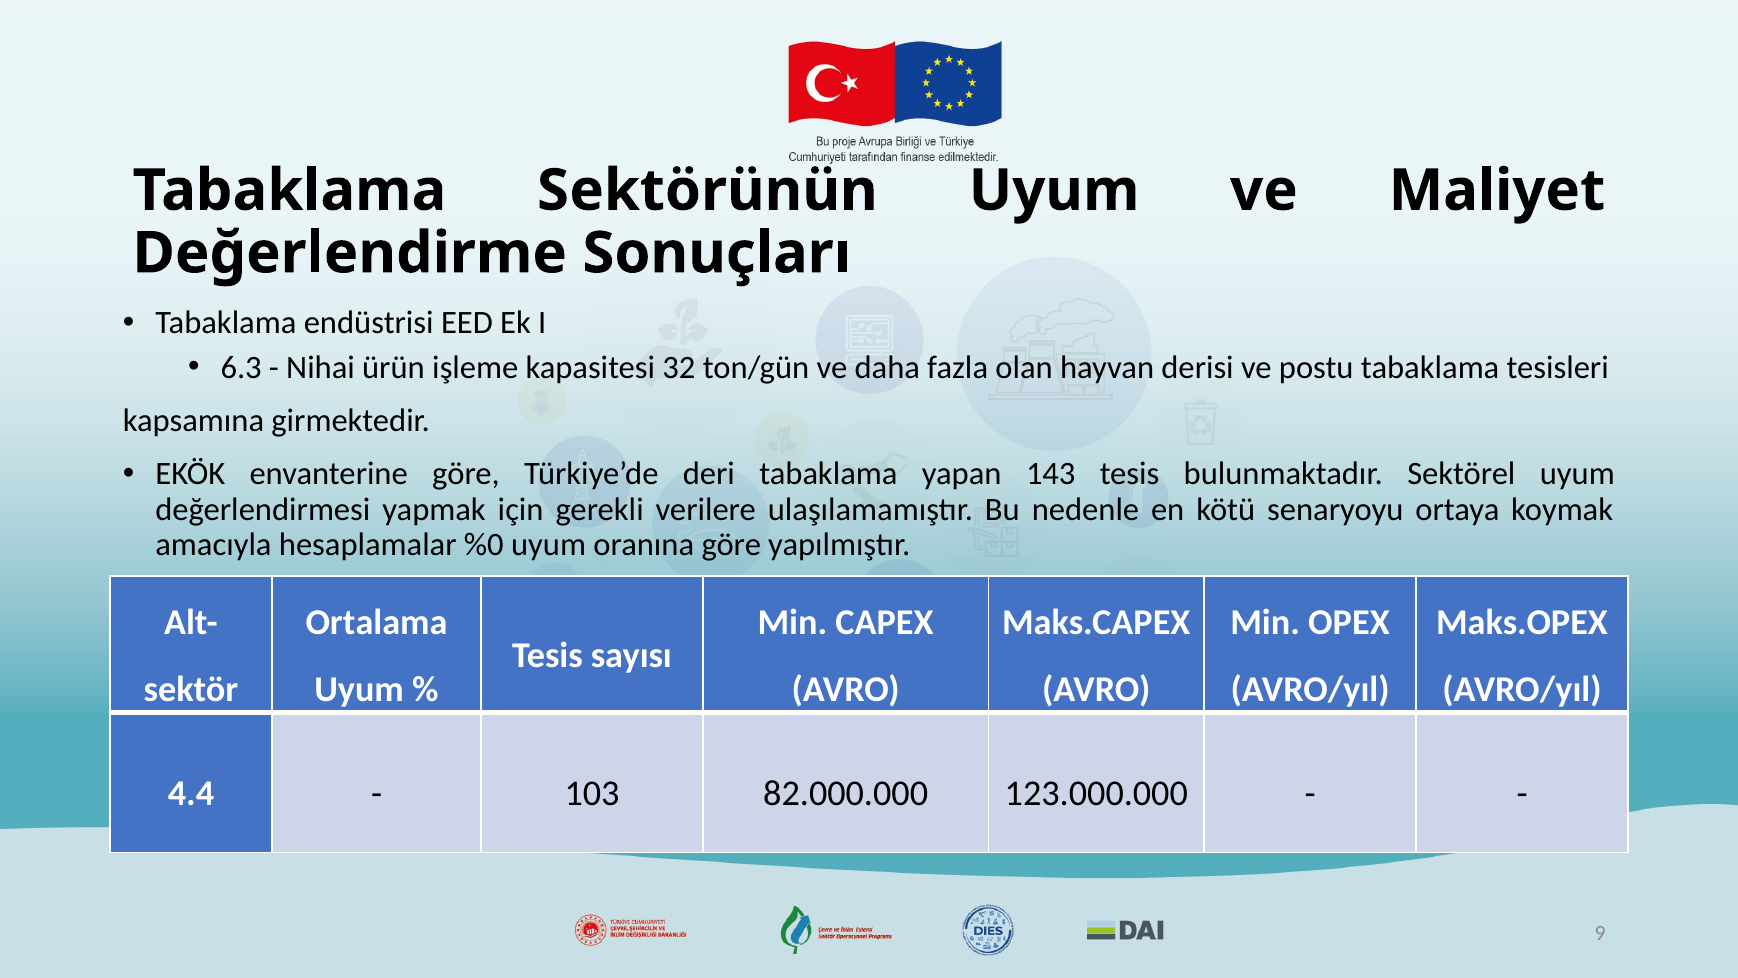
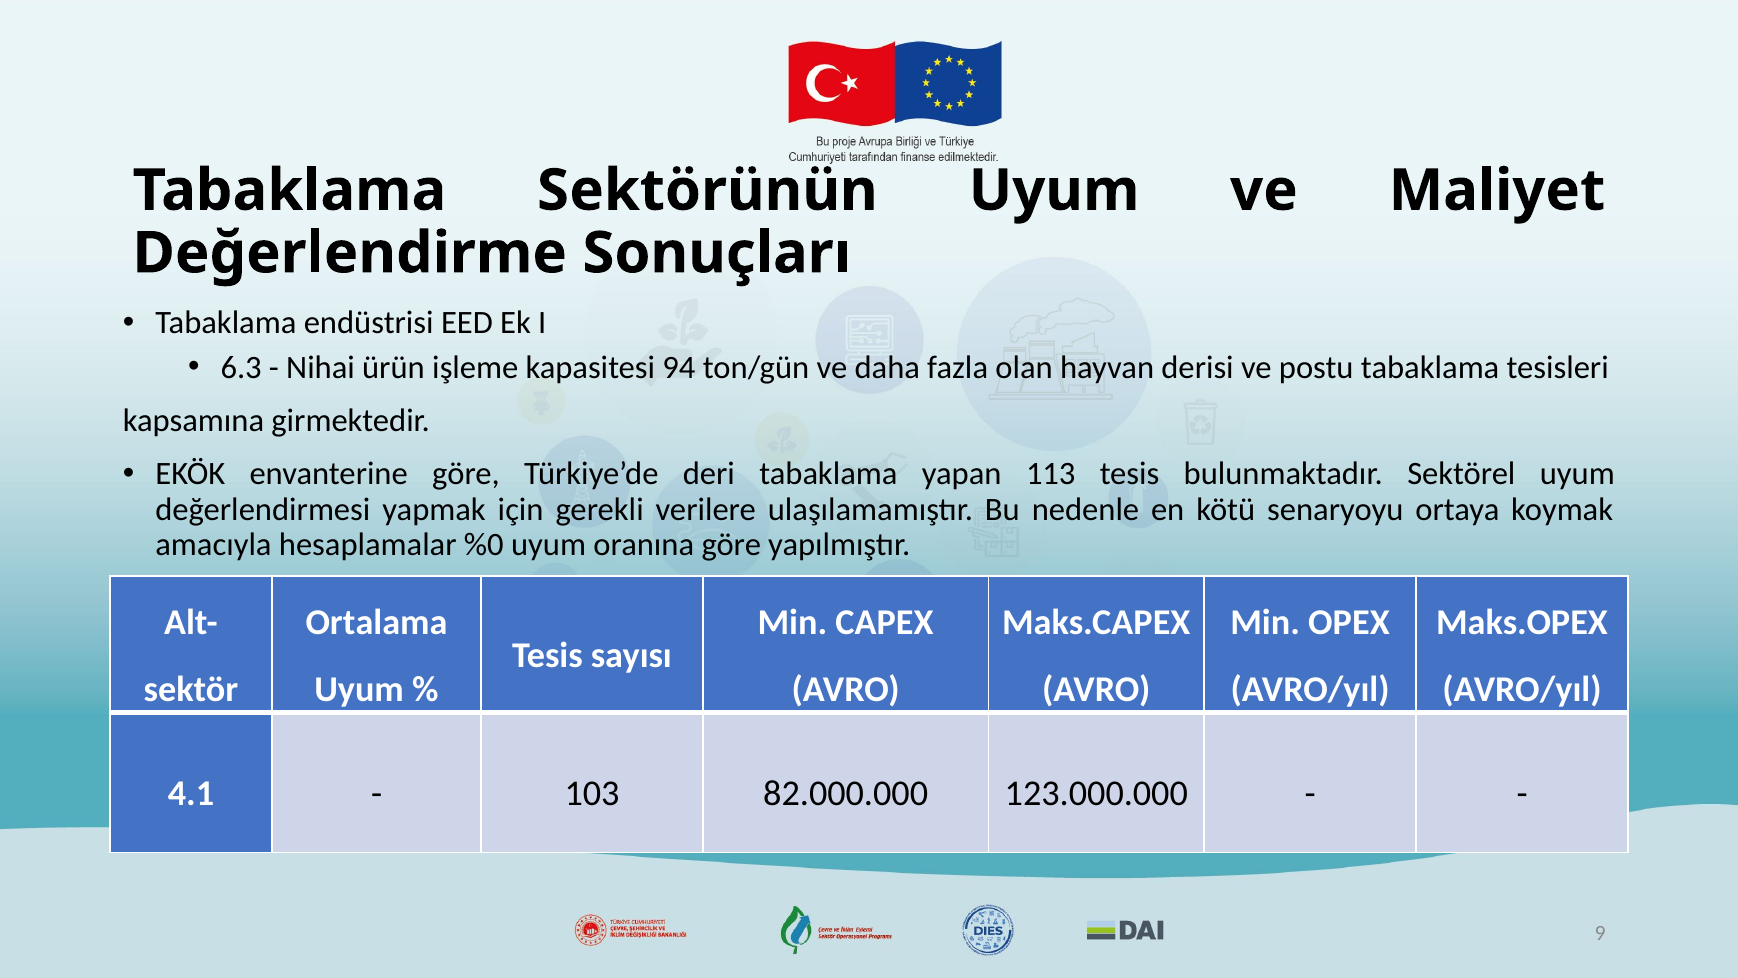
32: 32 -> 94 (679, 367)
143: 143 -> 113 (1051, 474)
4.4: 4.4 -> 4.1 (191, 794)
